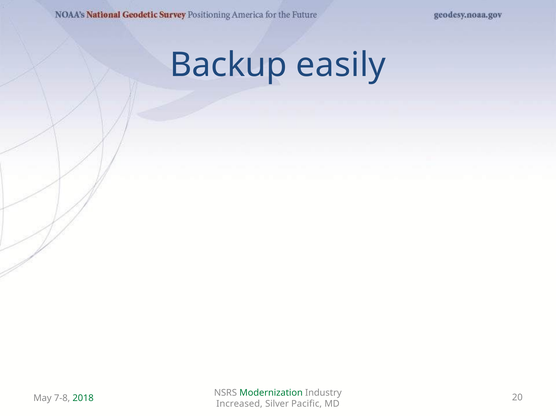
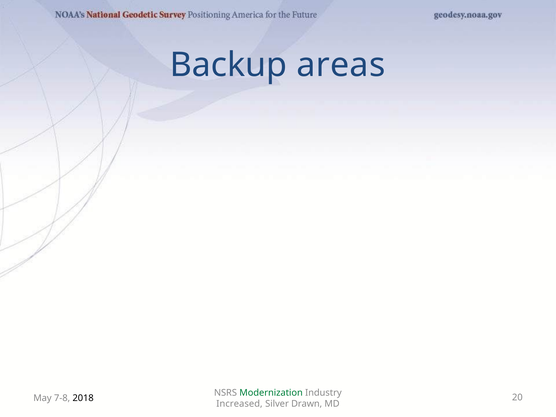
easily: easily -> areas (341, 65)
2018 colour: green -> black (83, 398)
Pacific: Pacific -> Drawn (307, 404)
